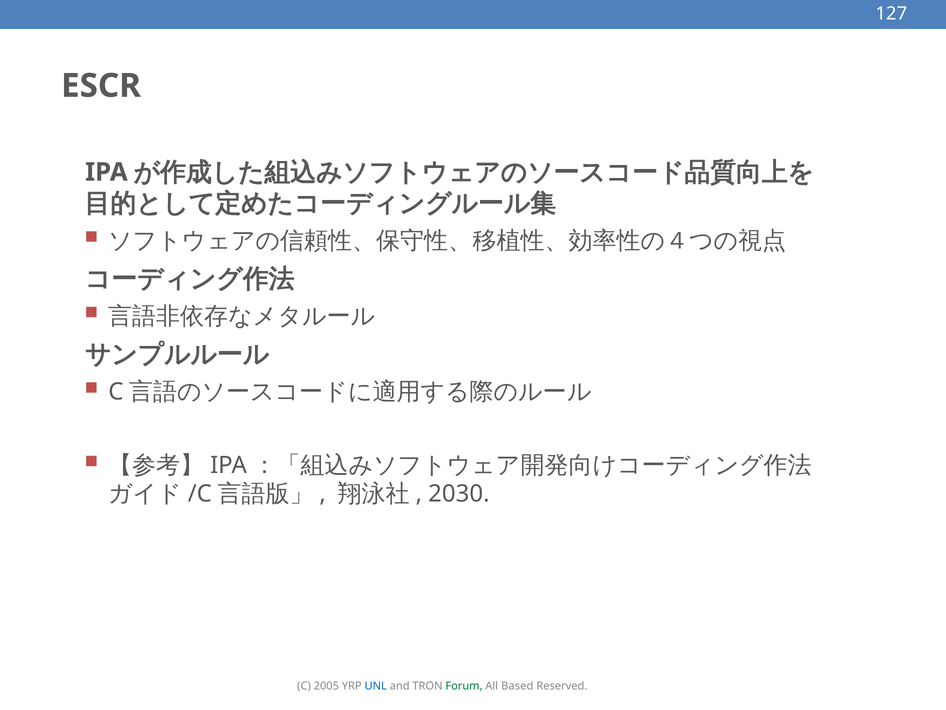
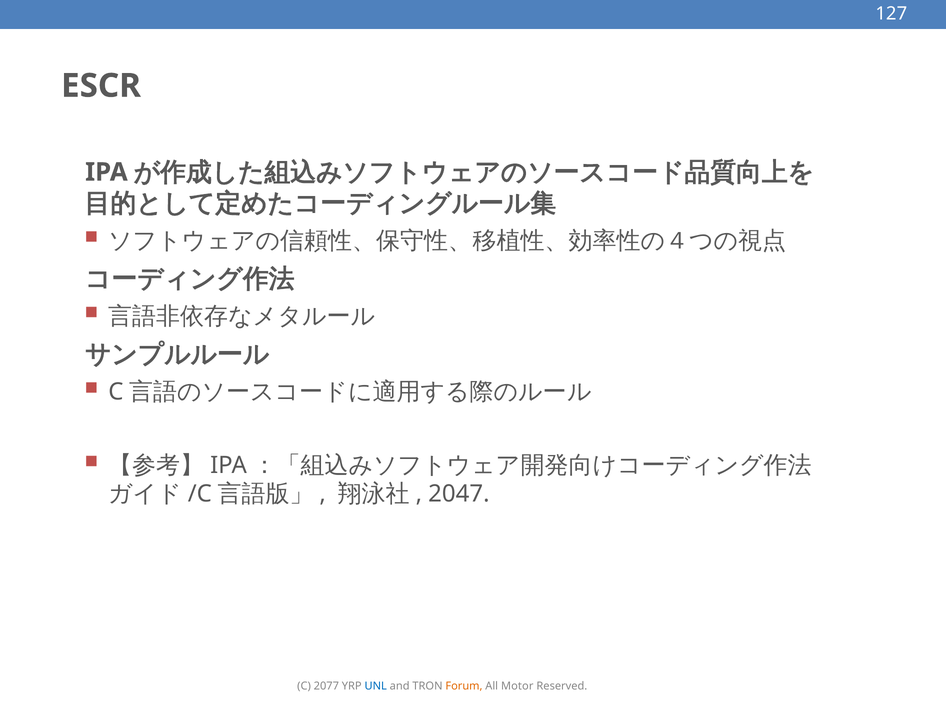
2030: 2030 -> 2047 (459, 494)
2005: 2005 -> 2077 (326, 686)
Forum colour: green -> orange (464, 686)
Based: Based -> Motor (517, 686)
